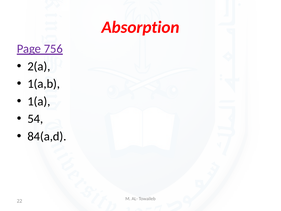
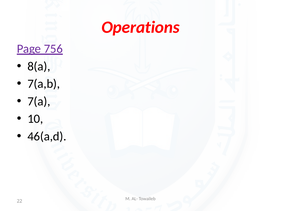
Absorption: Absorption -> Operations (141, 27)
2(a: 2(a -> 8(a (39, 66)
1(a,b: 1(a,b -> 7(a,b (44, 84)
1(a: 1(a -> 7(a (39, 101)
54: 54 -> 10 (35, 119)
84(a,d: 84(a,d -> 46(a,d (47, 136)
